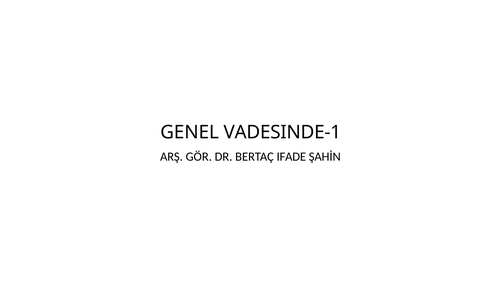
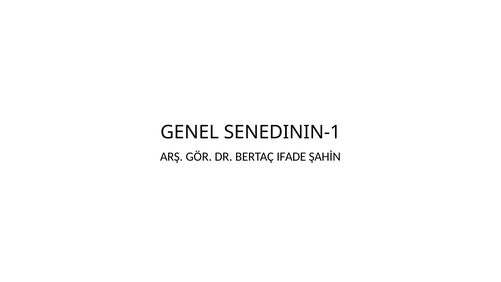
VADESINDE-1: VADESINDE-1 -> SENEDININ-1 (282, 132)
